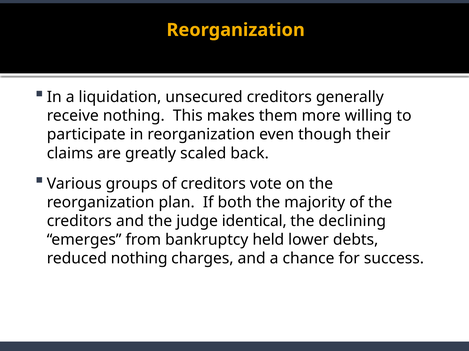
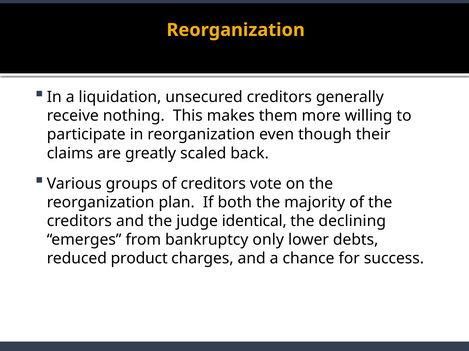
held: held -> only (268, 240)
reduced nothing: nothing -> product (139, 259)
